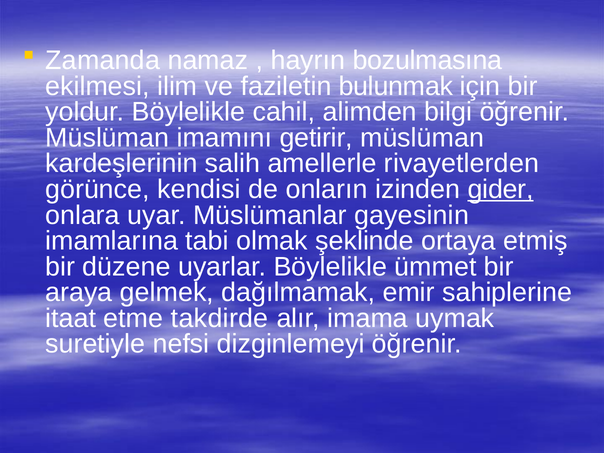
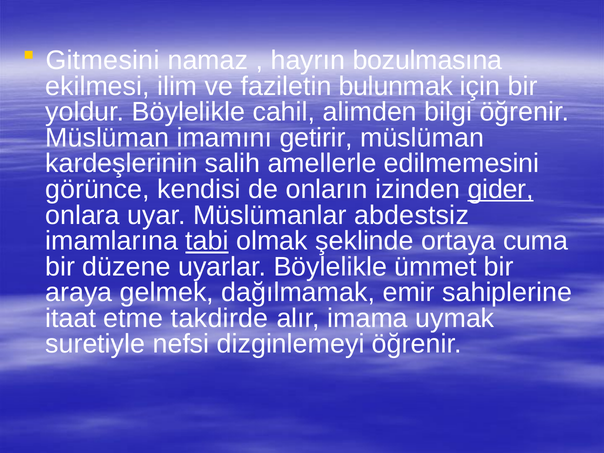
Zamanda: Zamanda -> Gitmesini (103, 61)
rivayetlerden: rivayetlerden -> edilmemesini (462, 164)
gayesinin: gayesinin -> abdestsiz (412, 215)
tabi underline: none -> present (207, 241)
etmiş: etmiş -> cuma (536, 241)
